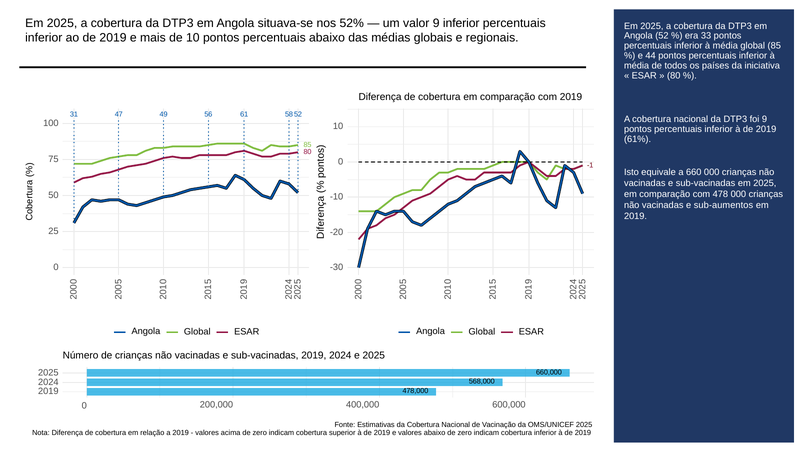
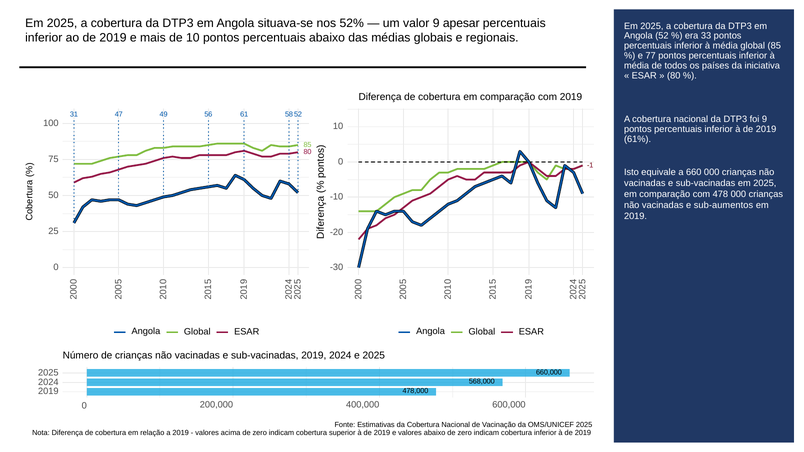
9 inferior: inferior -> apesar (461, 23)
44: 44 -> 77 (651, 56)
